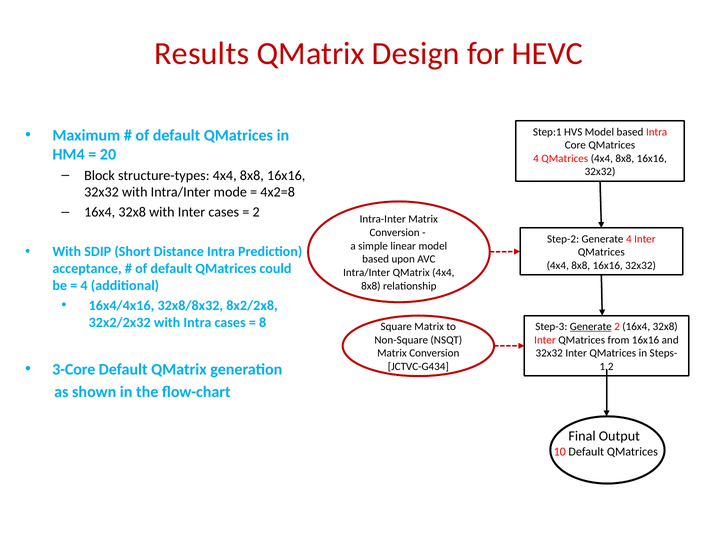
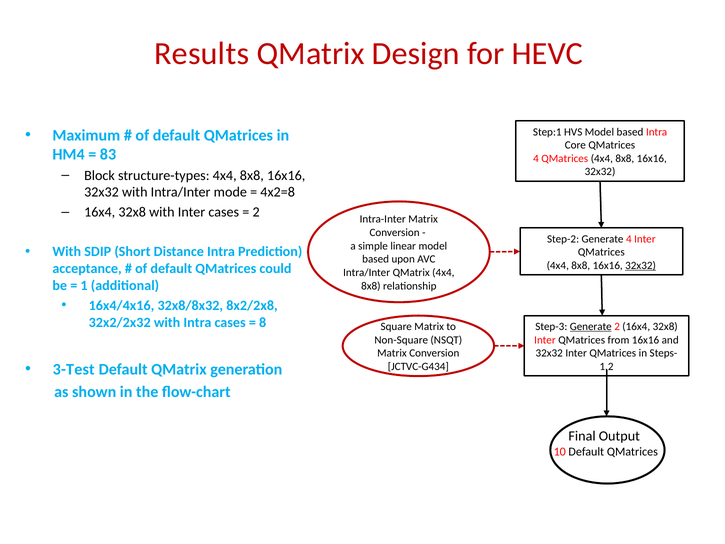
20: 20 -> 83 (108, 154)
32x32 underline: none -> present (641, 265)
4: 4 -> 1 (84, 285)
3-Core: 3-Core -> 3-Test (74, 369)
